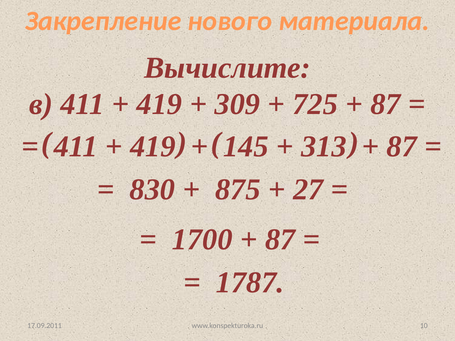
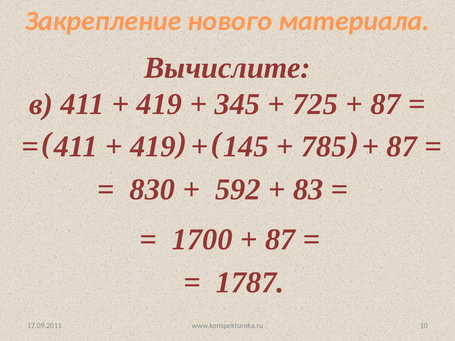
309: 309 -> 345 (237, 104)
313: 313 -> 785 (324, 147)
875: 875 -> 592 (238, 190)
27: 27 -> 83 (308, 190)
